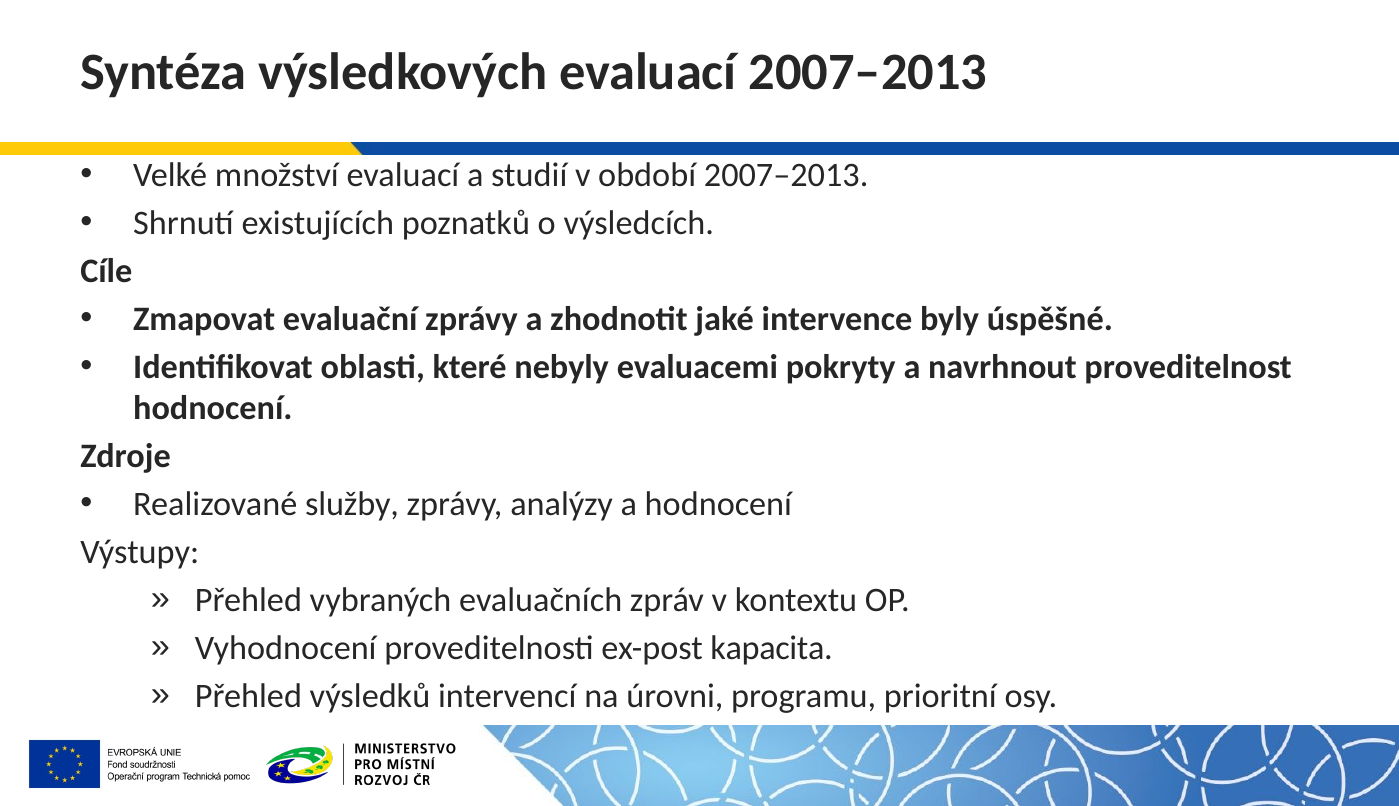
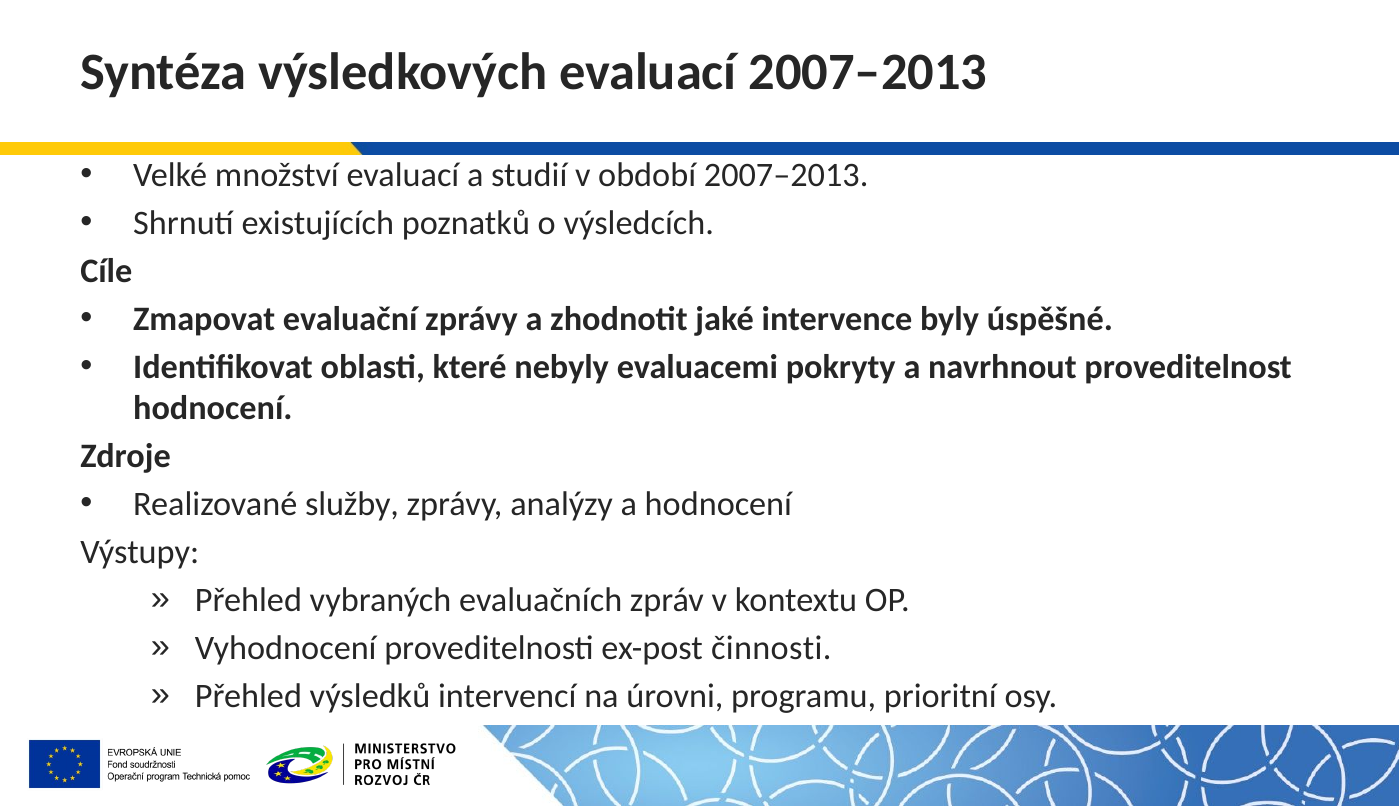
kapacita: kapacita -> činnosti (771, 648)
